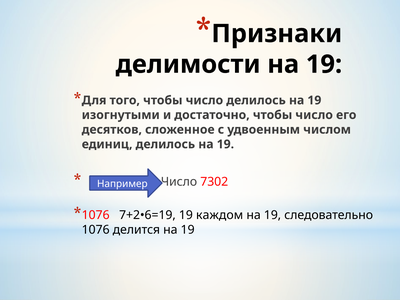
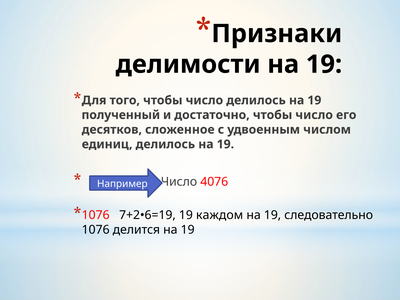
изогнутыми: изогнутыми -> полученный (121, 115)
7302: 7302 -> 4076 (214, 182)
